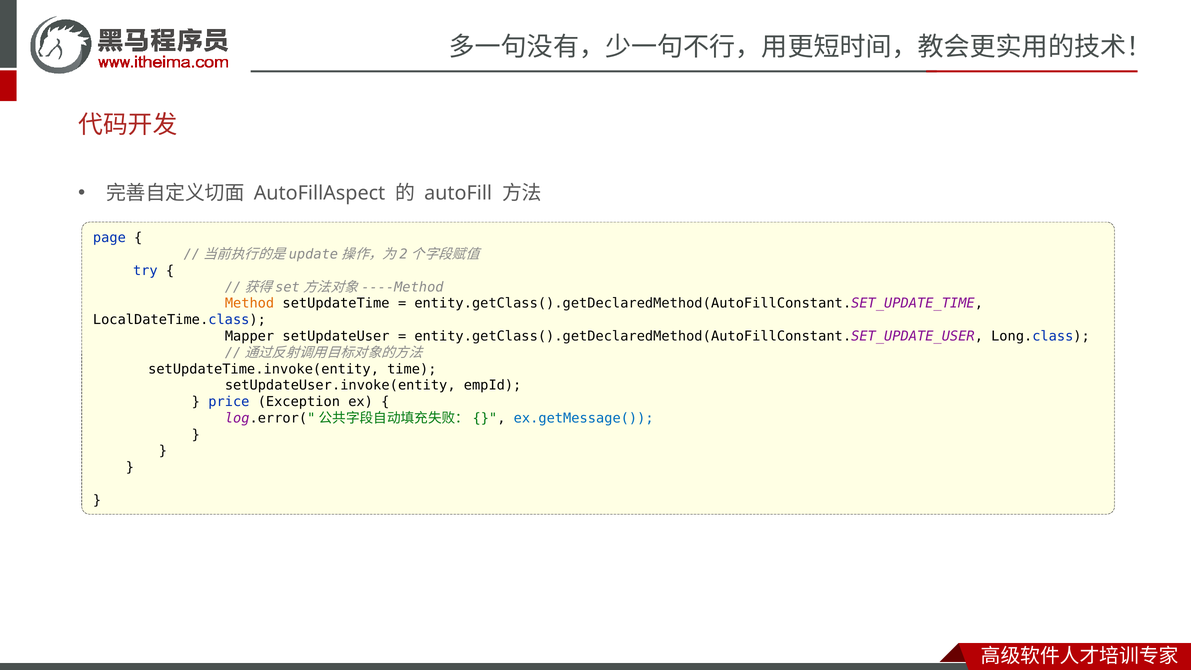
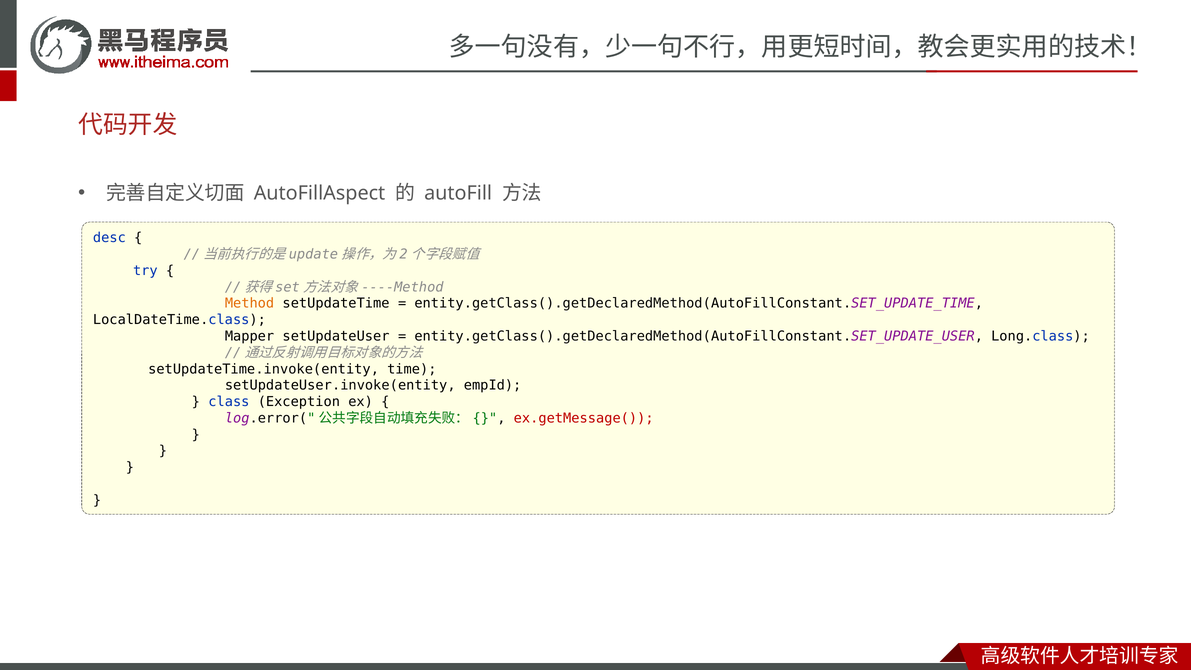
page: page -> desc (109, 238)
price: price -> class (229, 402)
ex.getMessage( colour: blue -> red (584, 418)
